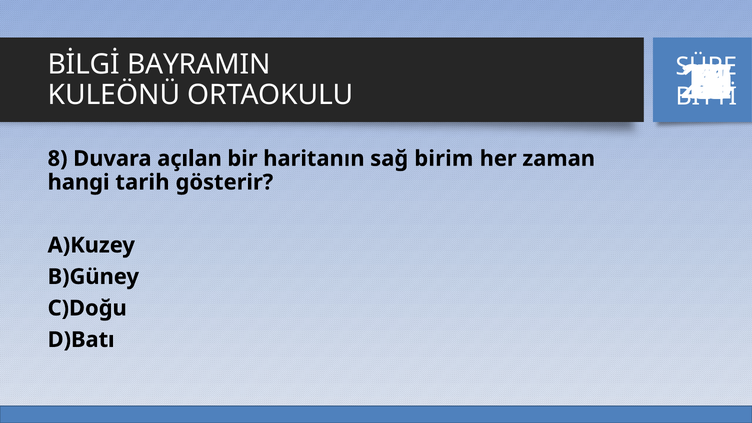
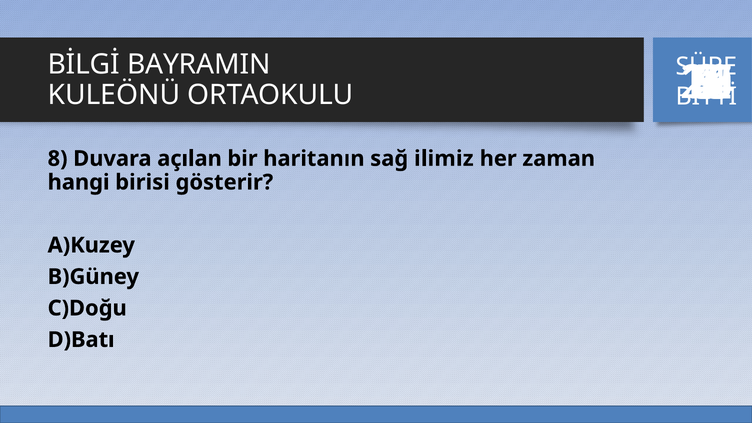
birim: birim -> ilimiz (444, 159)
tarih: tarih -> birisi (143, 182)
